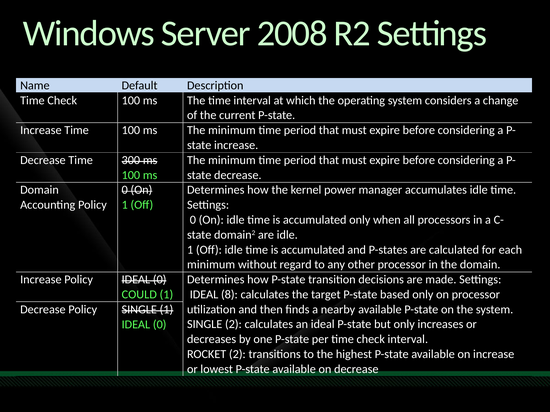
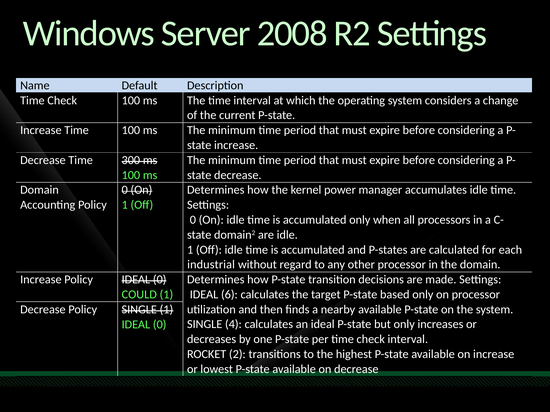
minimum: minimum -> industrial (211, 265)
8: 8 -> 6 (229, 295)
SINGLE 2: 2 -> 4 (233, 325)
